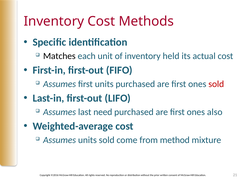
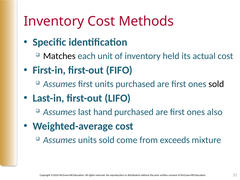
sold colour: red -> black (216, 84)
need: need -> hand (103, 112)
method: method -> exceeds (175, 140)
